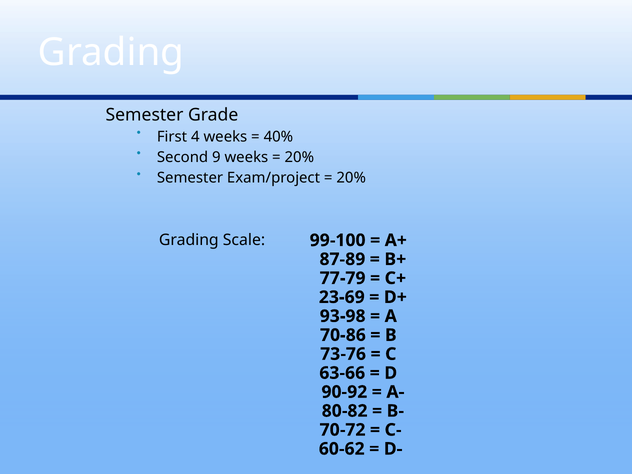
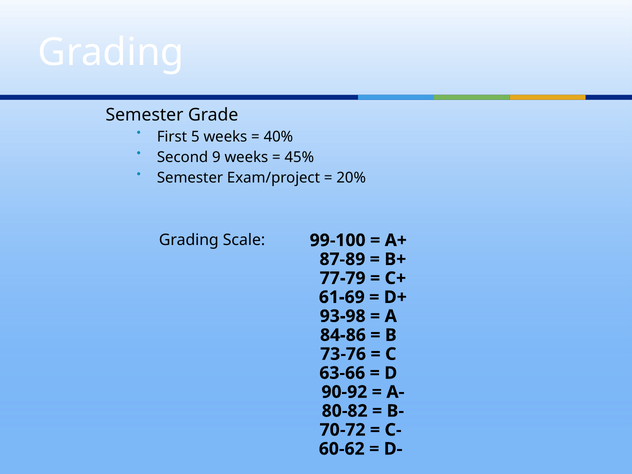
4: 4 -> 5 (195, 137)
20%: 20% -> 45% (299, 157)
23-69: 23-69 -> 61-69 (342, 297)
70-86: 70-86 -> 84-86 (343, 335)
